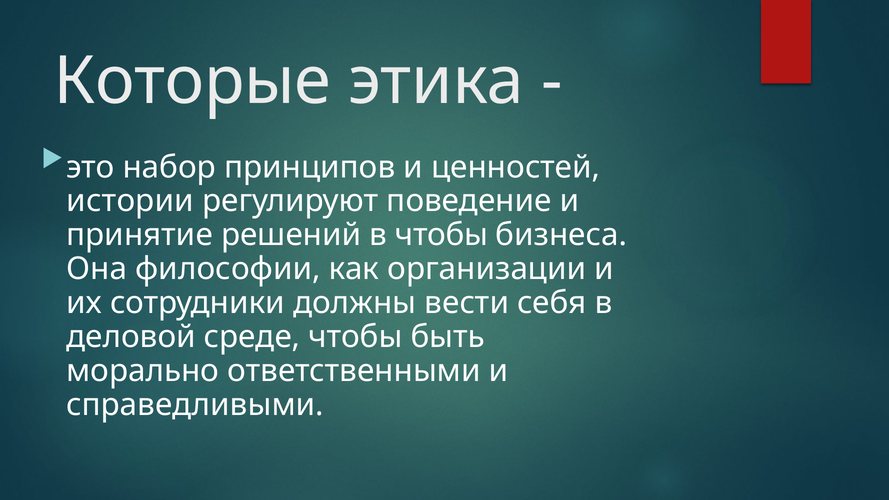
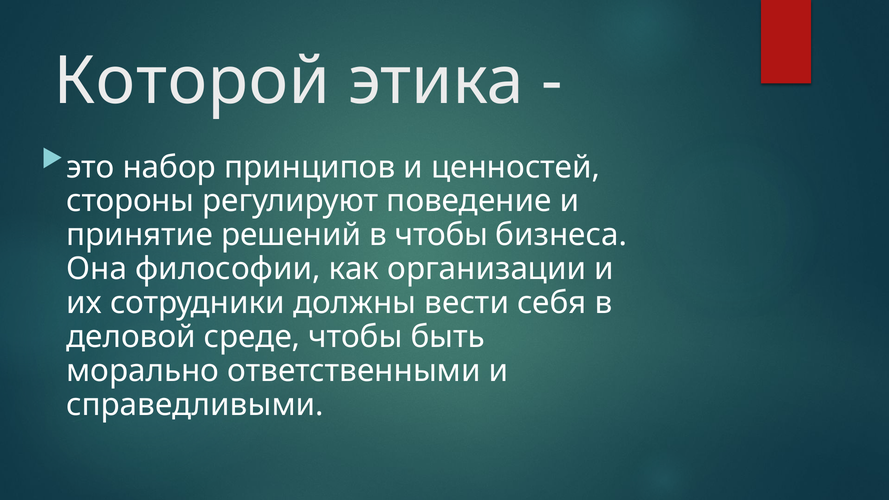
Которые: Которые -> Которой (192, 81)
истории: истории -> стороны (130, 201)
